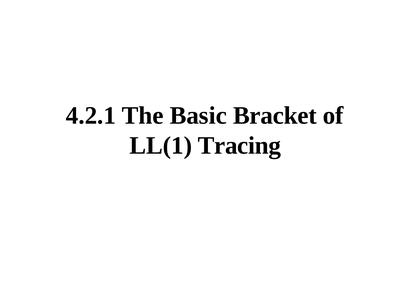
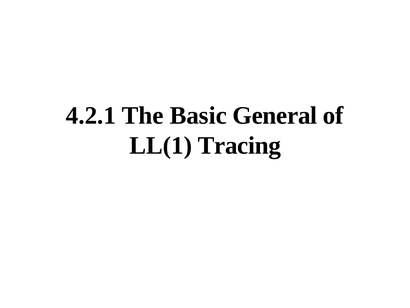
Bracket: Bracket -> General (275, 115)
